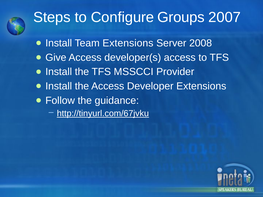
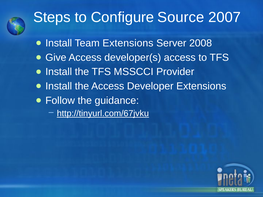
Groups: Groups -> Source (181, 17)
